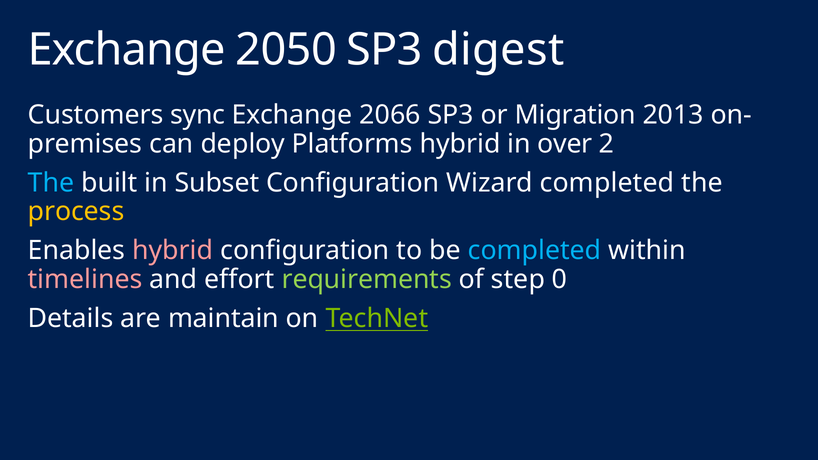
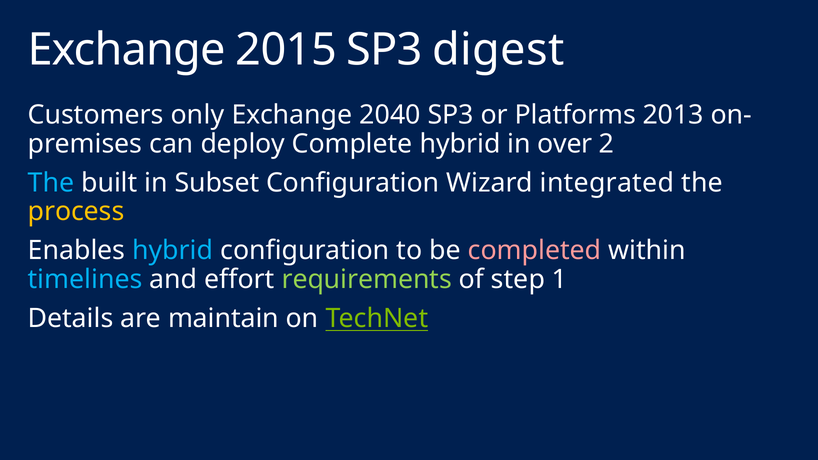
2050: 2050 -> 2015 (286, 50)
sync: sync -> only (197, 115)
2066: 2066 -> 2040 (390, 115)
Migration: Migration -> Platforms (575, 115)
Platforms: Platforms -> Complete (352, 144)
Wizard completed: completed -> integrated (607, 183)
hybrid colour: pink -> light blue (173, 251)
completed colour: light blue -> pink (535, 251)
timelines colour: pink -> light blue (85, 279)
0: 0 -> 1 (560, 279)
